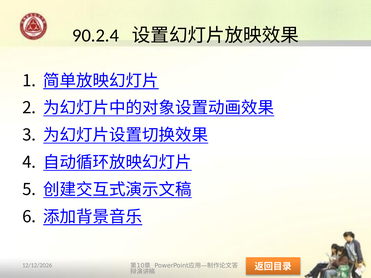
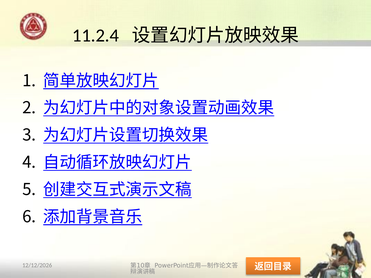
90.2.4: 90.2.4 -> 11.2.4 (96, 36)
